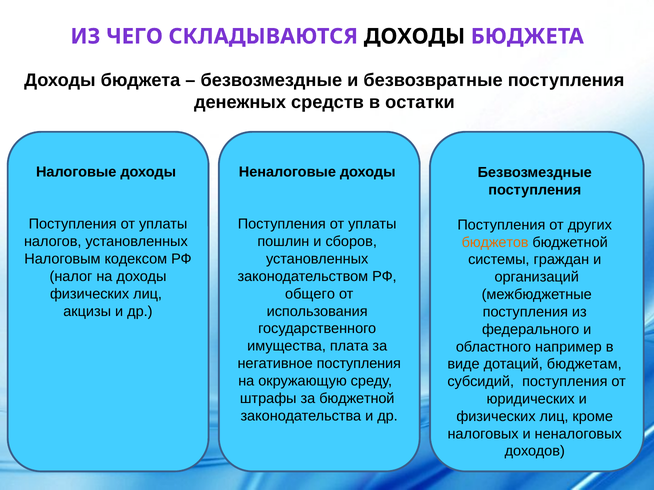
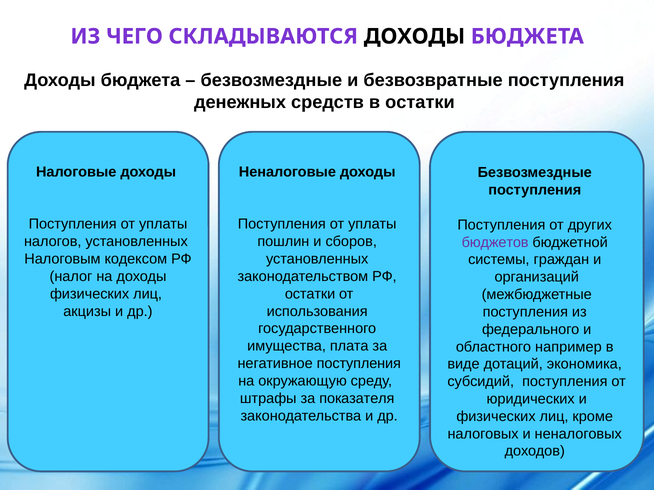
бюджетов colour: orange -> purple (495, 242)
общего: общего -> остатки (310, 294)
бюджетам: бюджетам -> экономика (584, 365)
за бюджетной: бюджетной -> показателя (357, 399)
